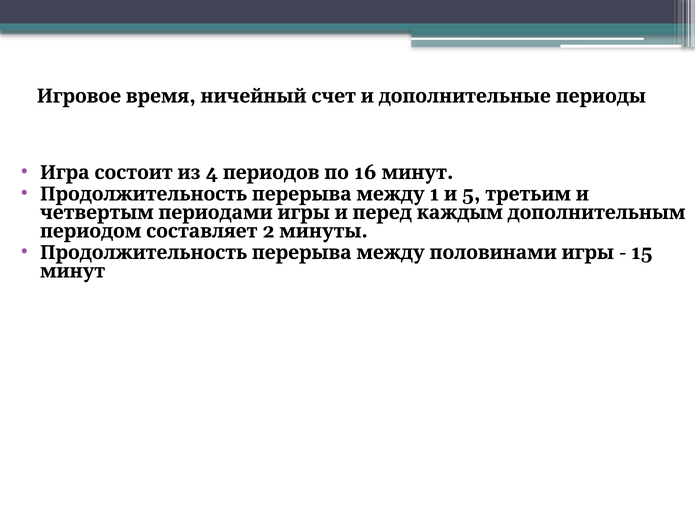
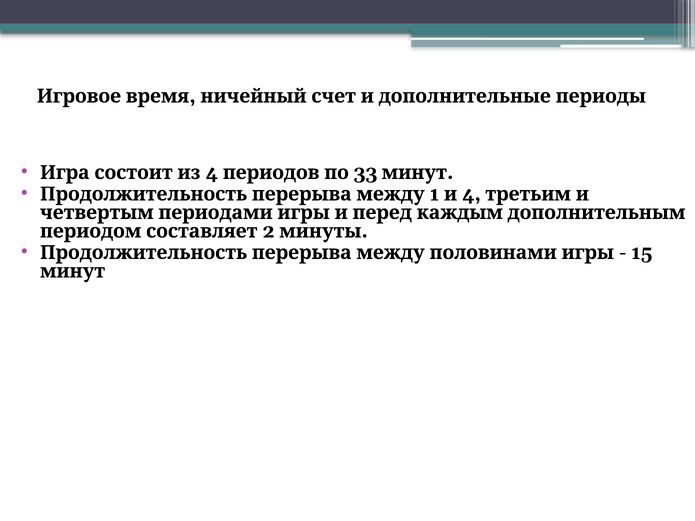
16: 16 -> 33 (366, 173)
1 5: 5 -> 4 (471, 194)
